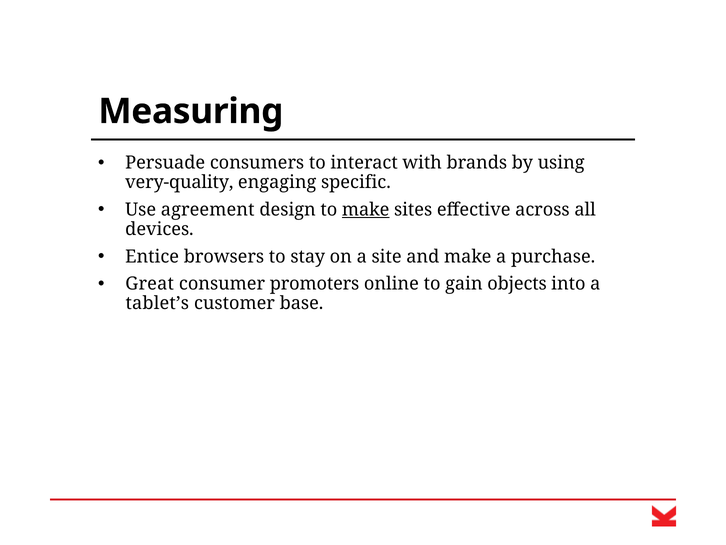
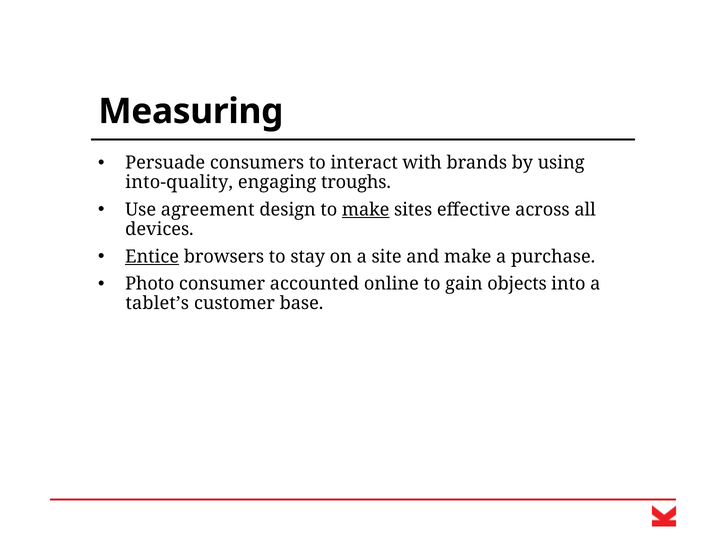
very-quality: very-quality -> into-quality (179, 182)
specific: specific -> troughs (356, 182)
Entice underline: none -> present (152, 256)
Great: Great -> Photo (150, 283)
promoters: promoters -> accounted (314, 283)
